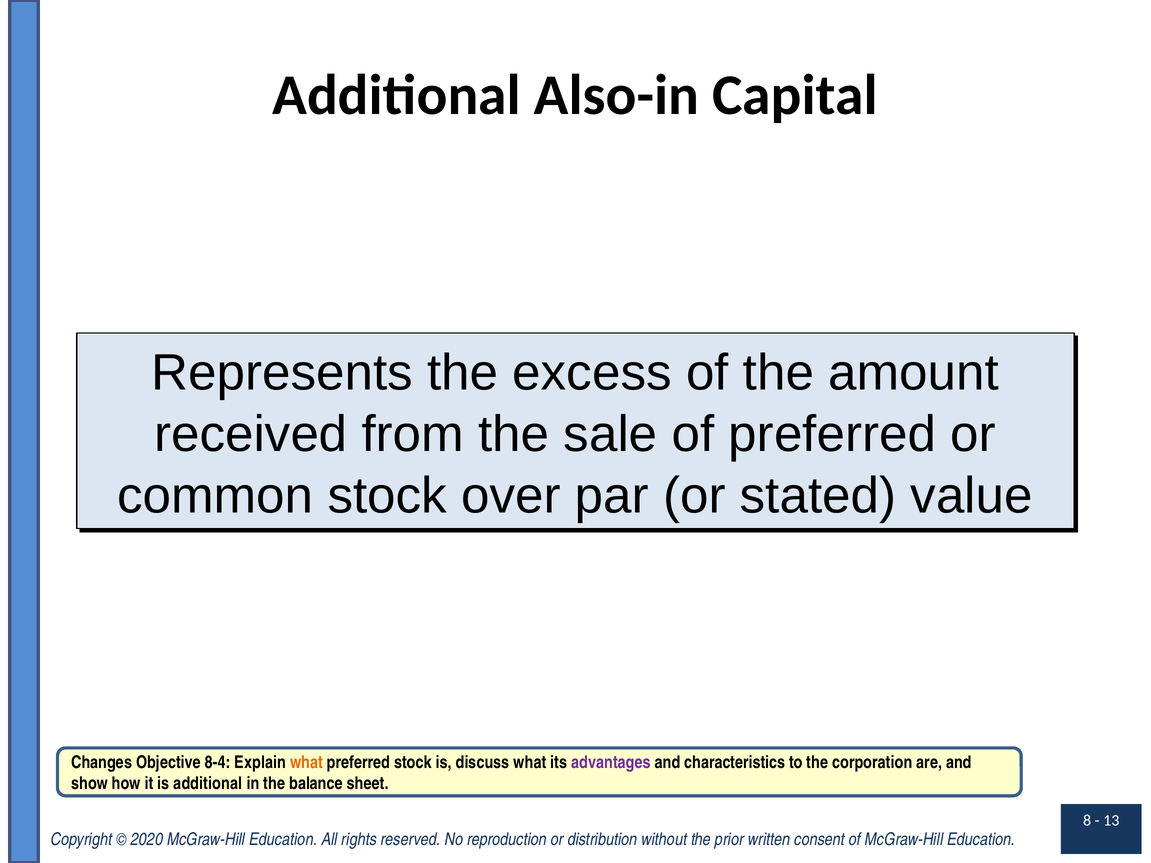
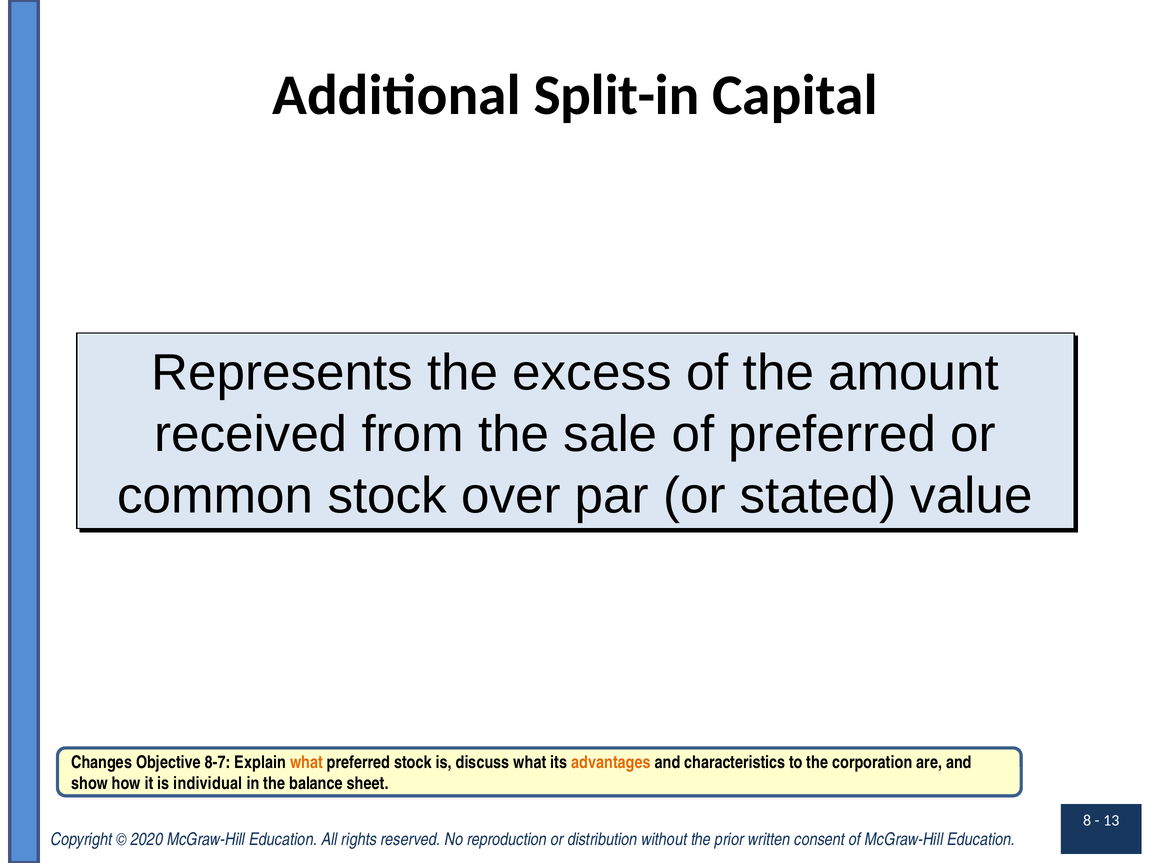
Also-in: Also-in -> Split-in (617, 95)
8-4: 8-4 -> 8-7 (218, 763)
advantages colour: purple -> orange (611, 763)
is additional: additional -> individual (208, 784)
